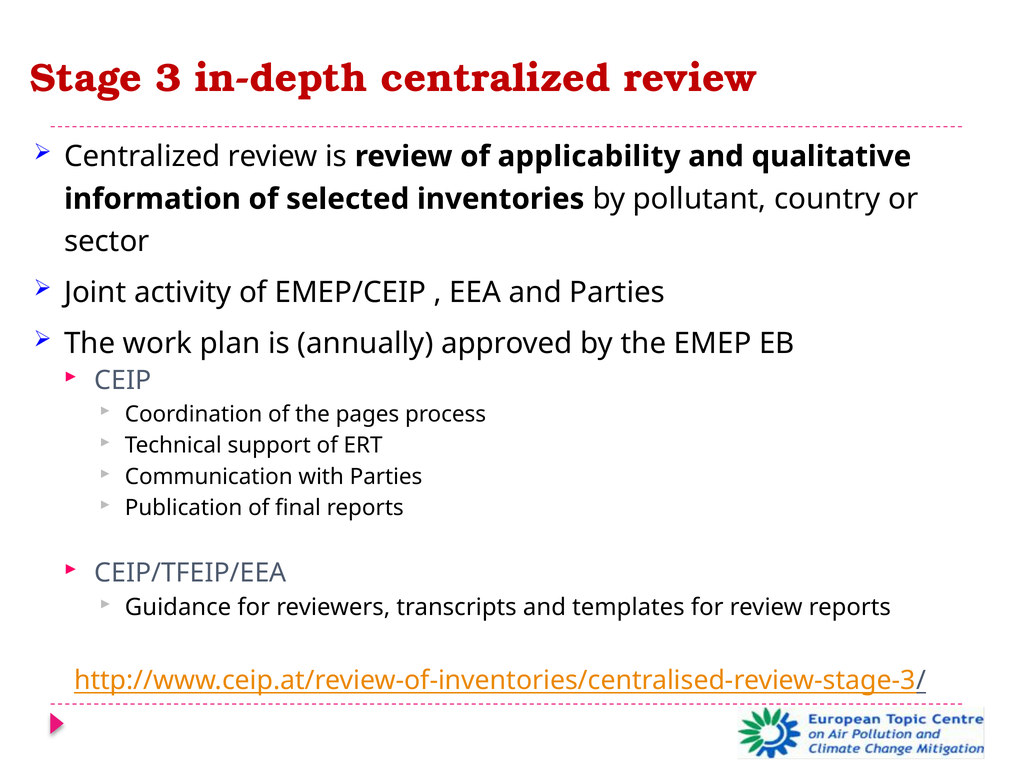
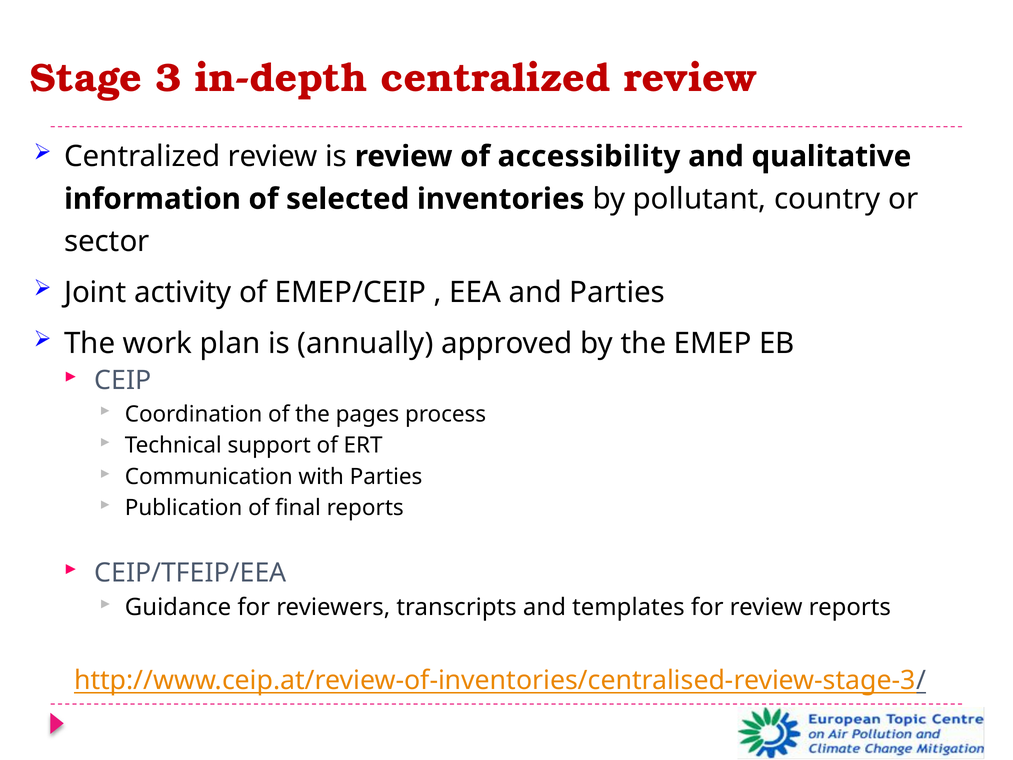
applicability: applicability -> accessibility (589, 156)
